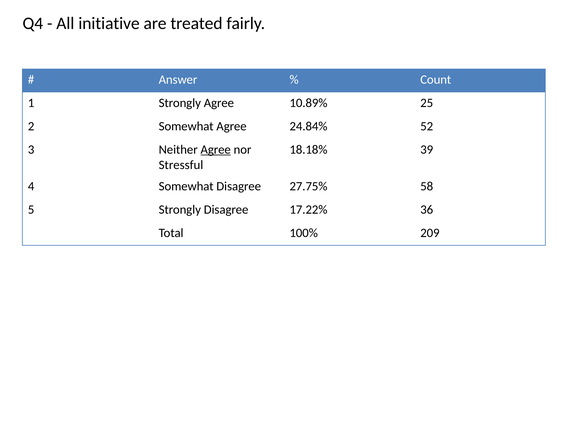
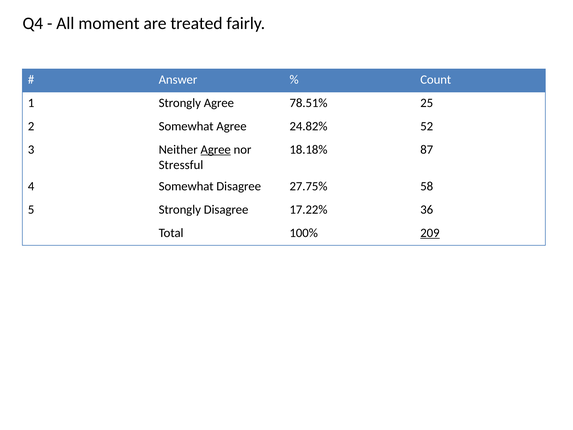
initiative: initiative -> moment (109, 23)
10.89%: 10.89% -> 78.51% (308, 103)
24.84%: 24.84% -> 24.82% (308, 126)
39: 39 -> 87 (427, 149)
209 underline: none -> present (430, 233)
